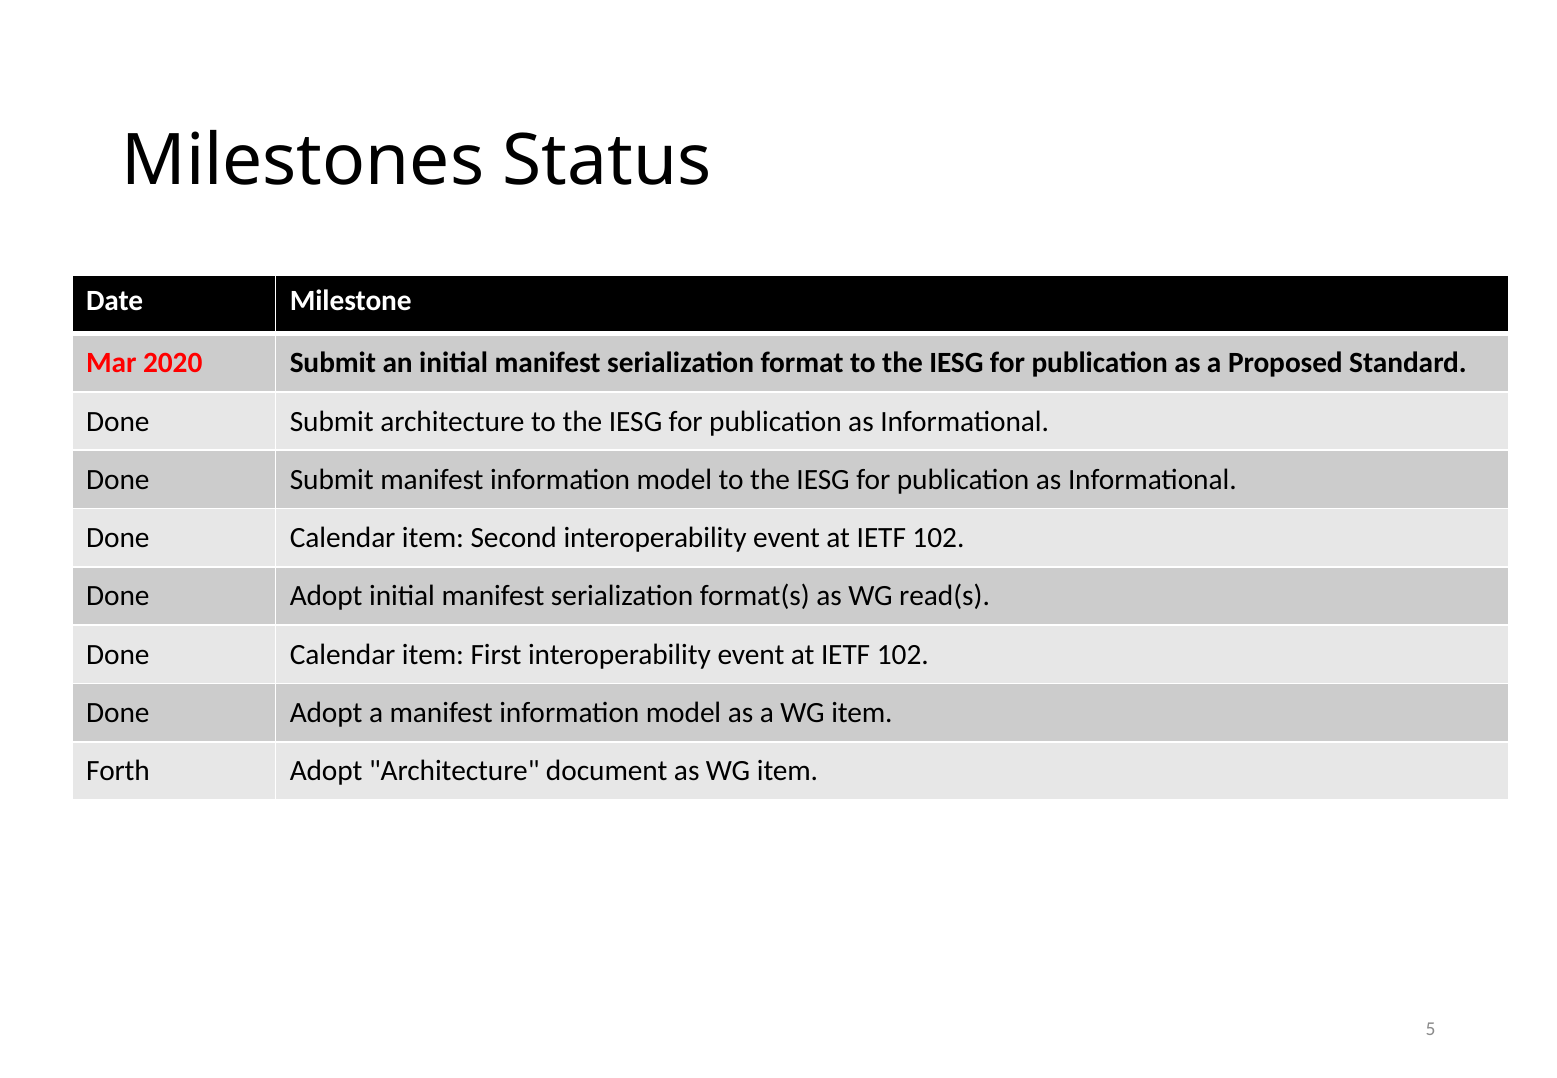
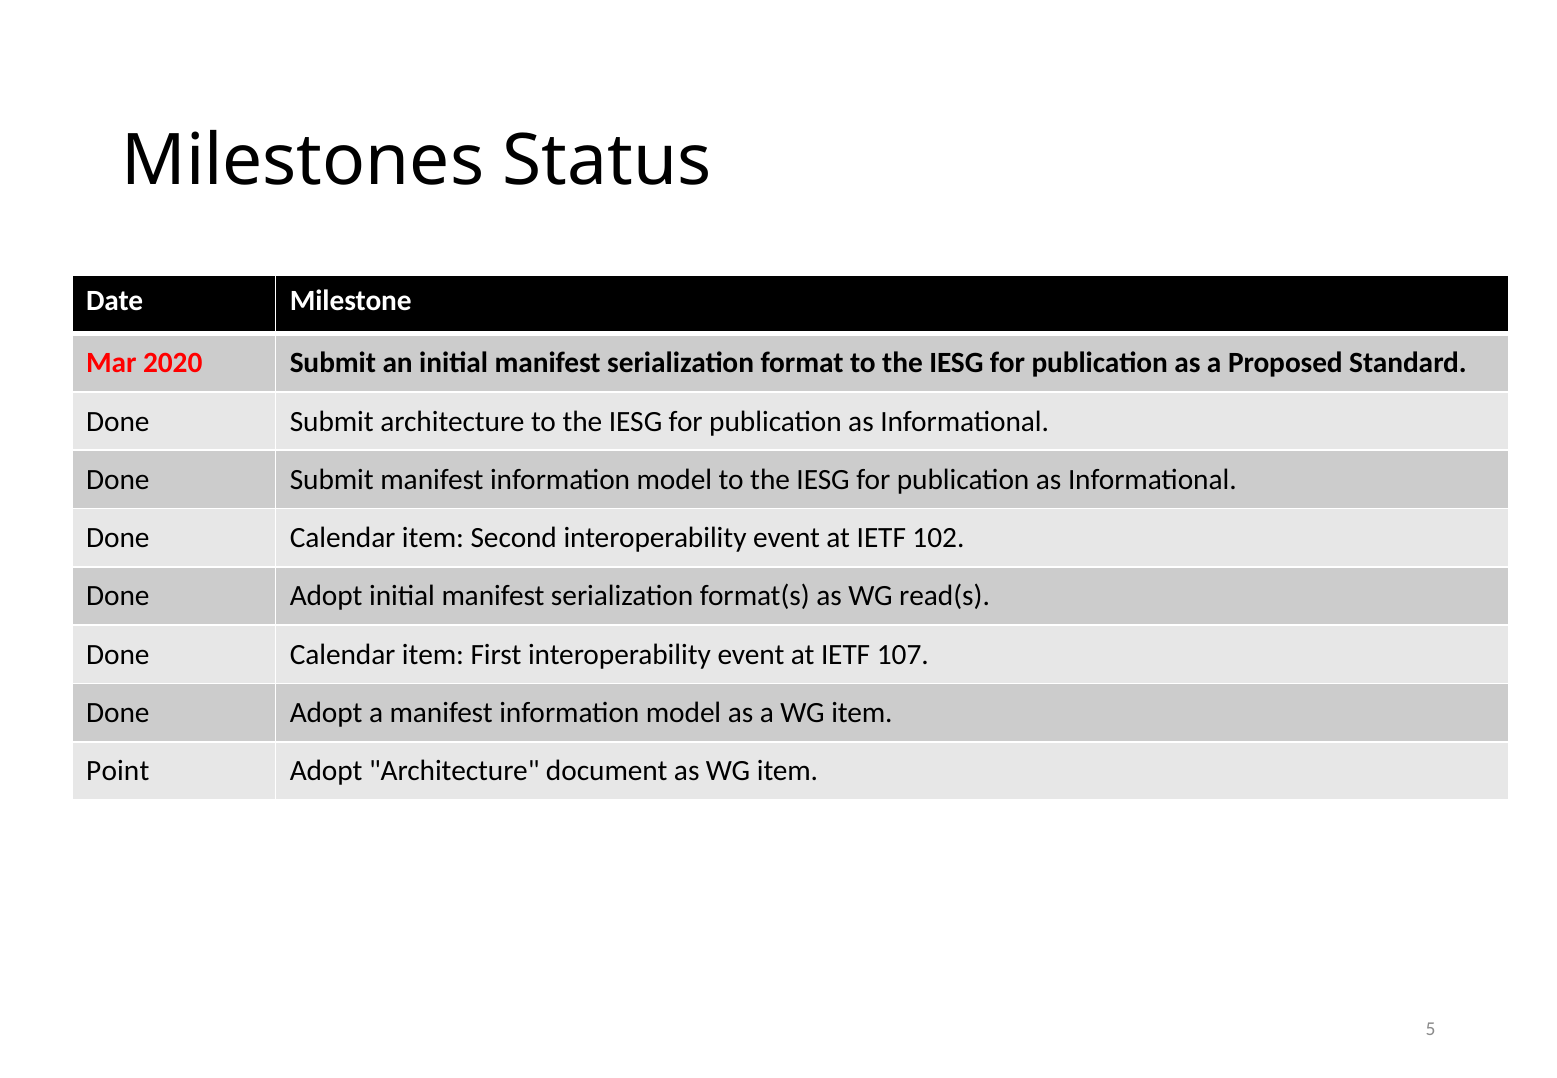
102: 102 -> 107 (903, 654)
Forth: Forth -> Point (118, 771)
